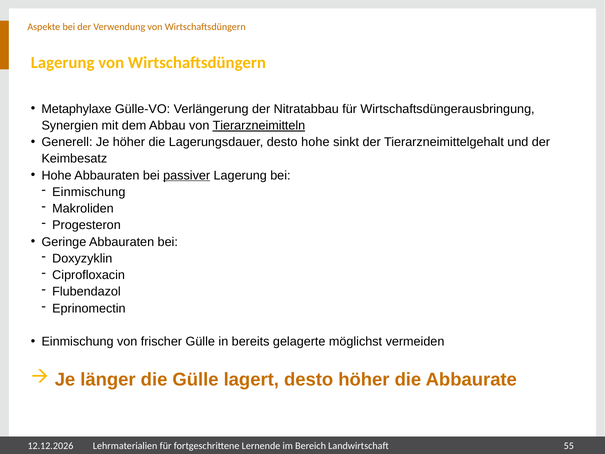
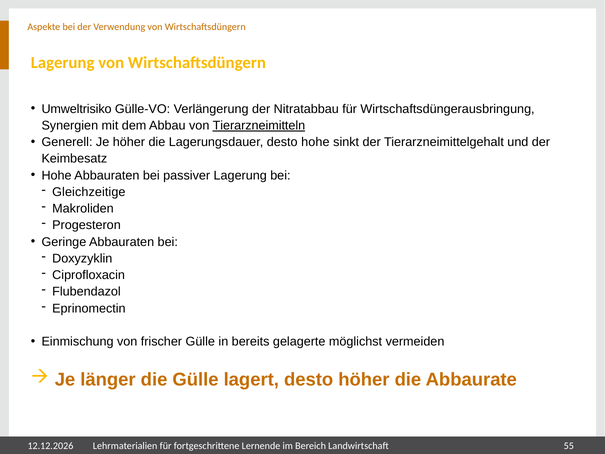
Metaphylaxe: Metaphylaxe -> Umweltrisiko (77, 109)
passiver underline: present -> none (187, 175)
Einmischung: Einmischung -> Gleichzeitige (89, 192)
